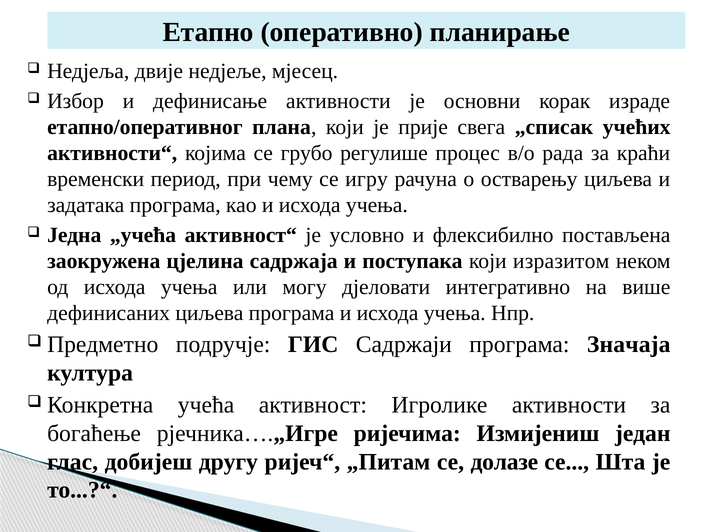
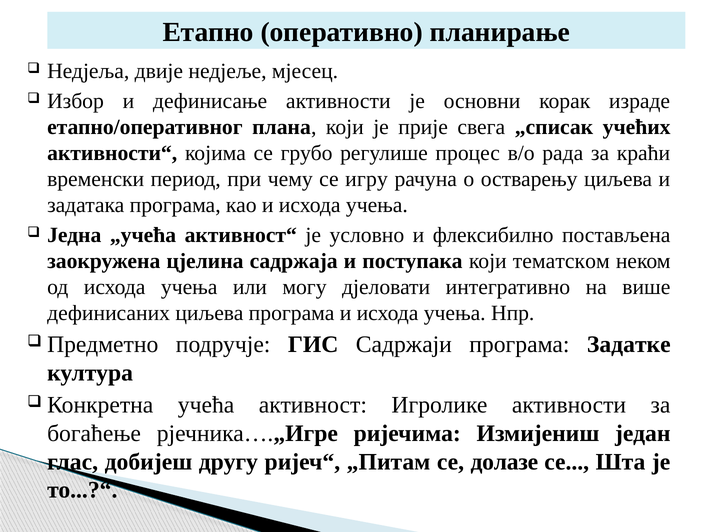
изразитом: изразитом -> тематском (561, 261)
Значаја: Значаја -> Задатке (629, 344)
